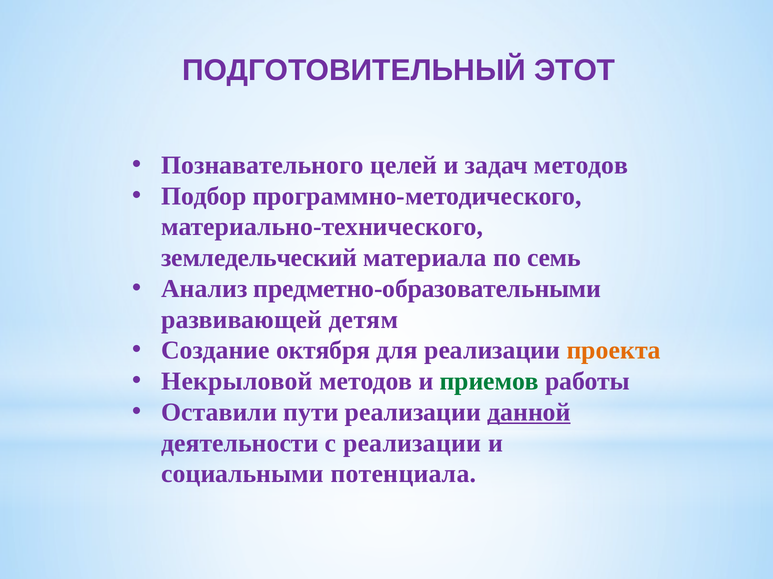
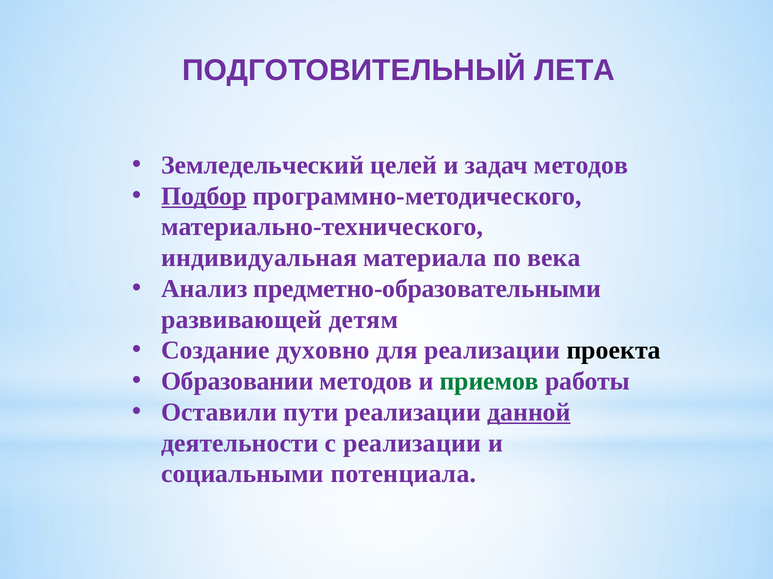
ЭТОТ: ЭТОТ -> ЛЕТА (575, 70)
Познавательного: Познавательного -> Земледельческий (263, 165)
Подбор underline: none -> present (204, 196)
земледельческий: земледельческий -> индивидуальная (259, 258)
семь: семь -> века (554, 258)
октября: октября -> духовно (323, 351)
проекта colour: orange -> black (614, 351)
Некрыловой: Некрыловой -> Образовании (237, 382)
